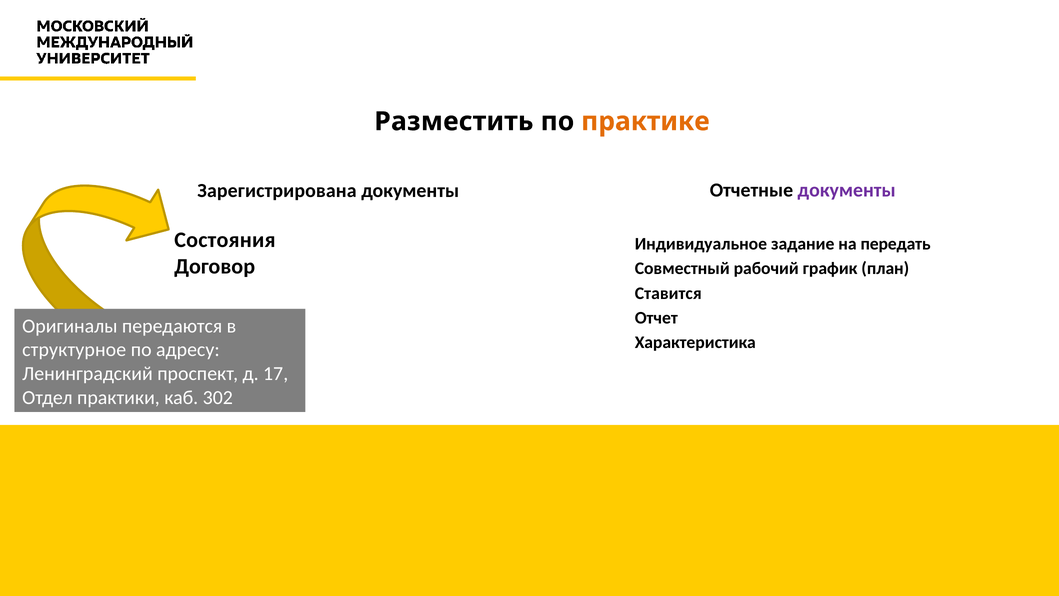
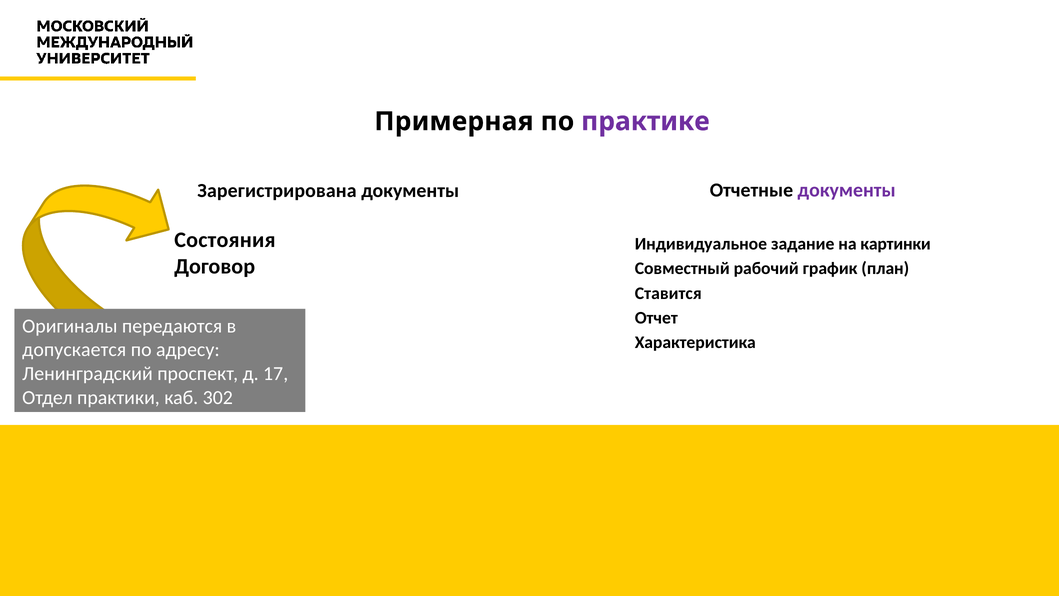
Разместить: Разместить -> Примерная (454, 121)
практике colour: orange -> purple (645, 121)
передать: передать -> картинки (896, 244)
структурное: структурное -> допускается (74, 350)
